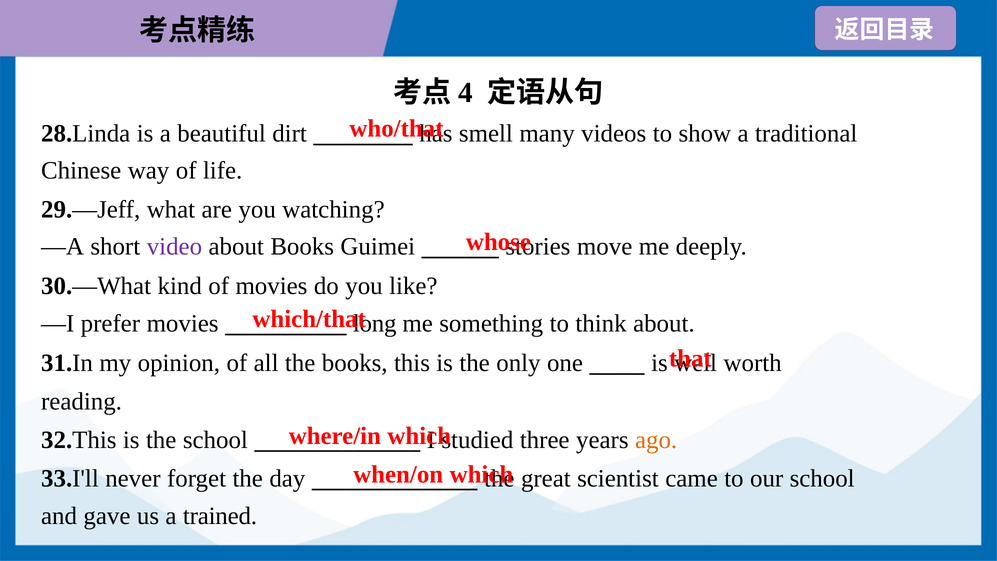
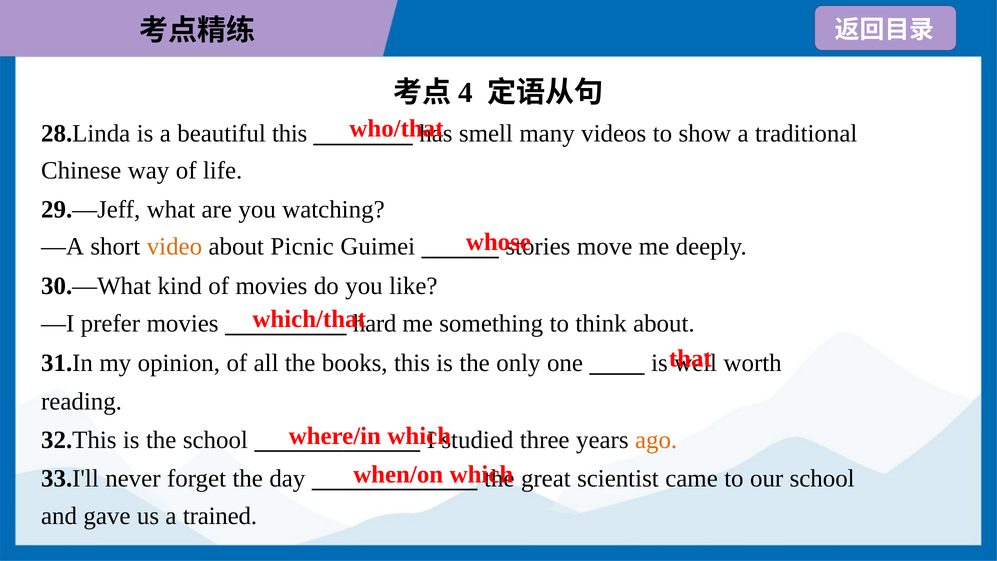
beautiful dirt: dirt -> this (290, 133)
video colour: purple -> orange (174, 247)
about Books: Books -> Picnic (302, 247)
long: long -> hard (375, 324)
